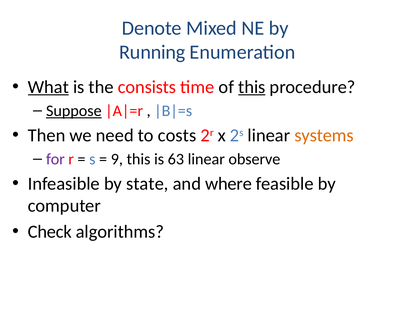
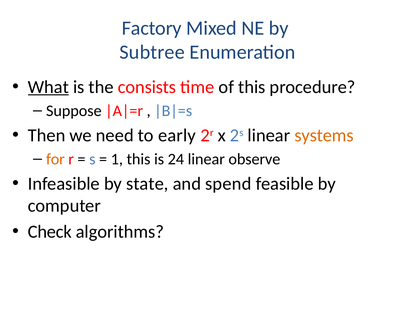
Denote: Denote -> Factory (152, 28)
Running: Running -> Subtree (152, 52)
this underline: present -> none (252, 87)
Suppose underline: present -> none (74, 111)
costs: costs -> early (177, 135)
for colour: purple -> orange (55, 159)
9: 9 -> 1 (117, 159)
63: 63 -> 24 (176, 159)
where: where -> spend (228, 184)
